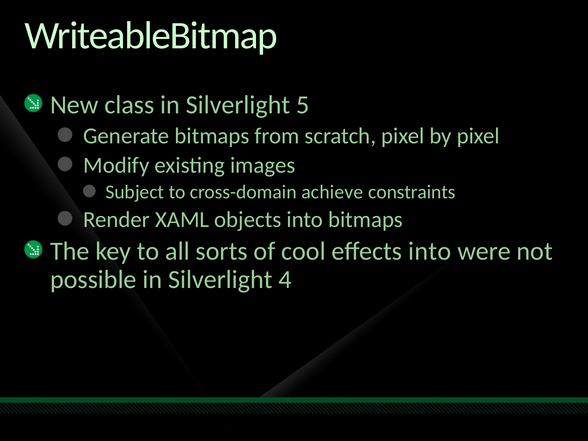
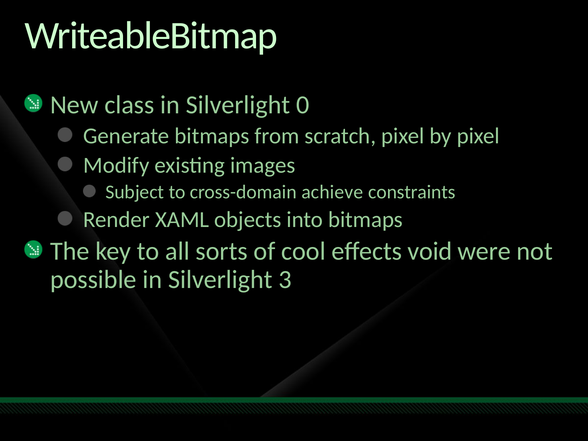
5: 5 -> 0 (303, 105)
effects into: into -> void (430, 251)
4: 4 -> 3 (285, 279)
